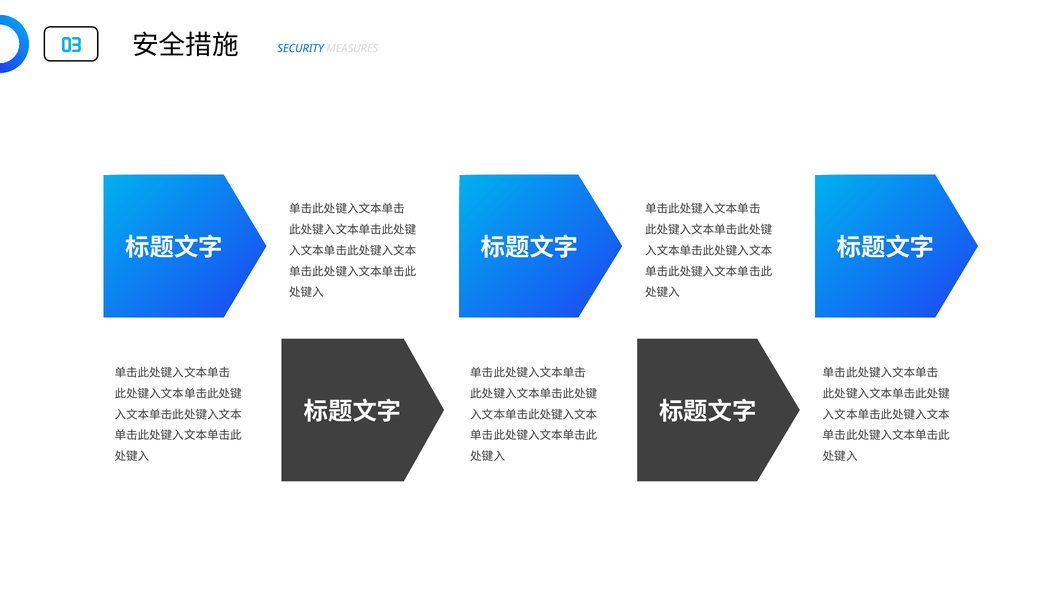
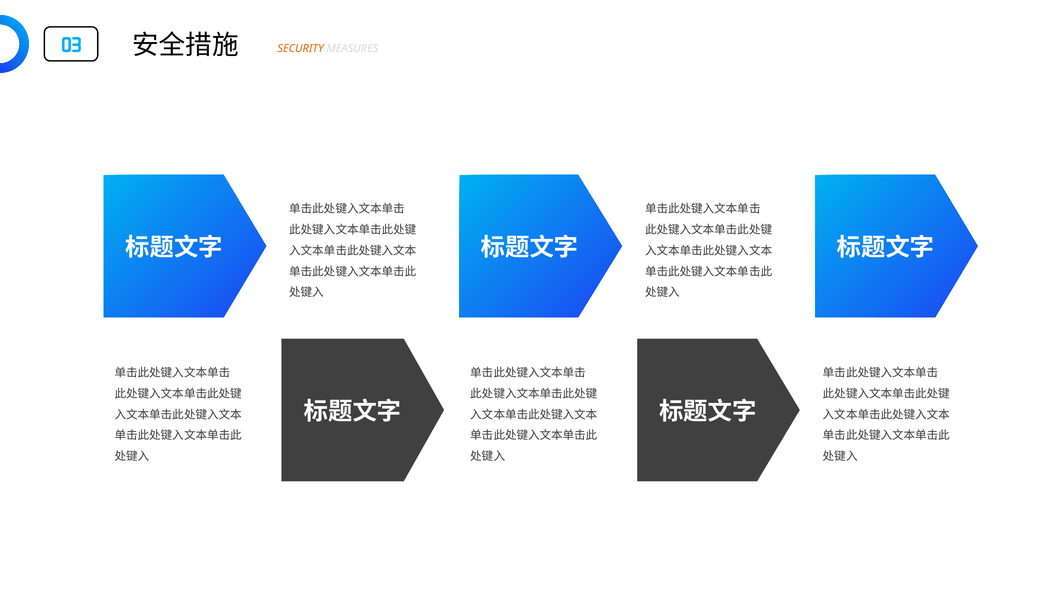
SECURITY colour: blue -> orange (301, 49)
